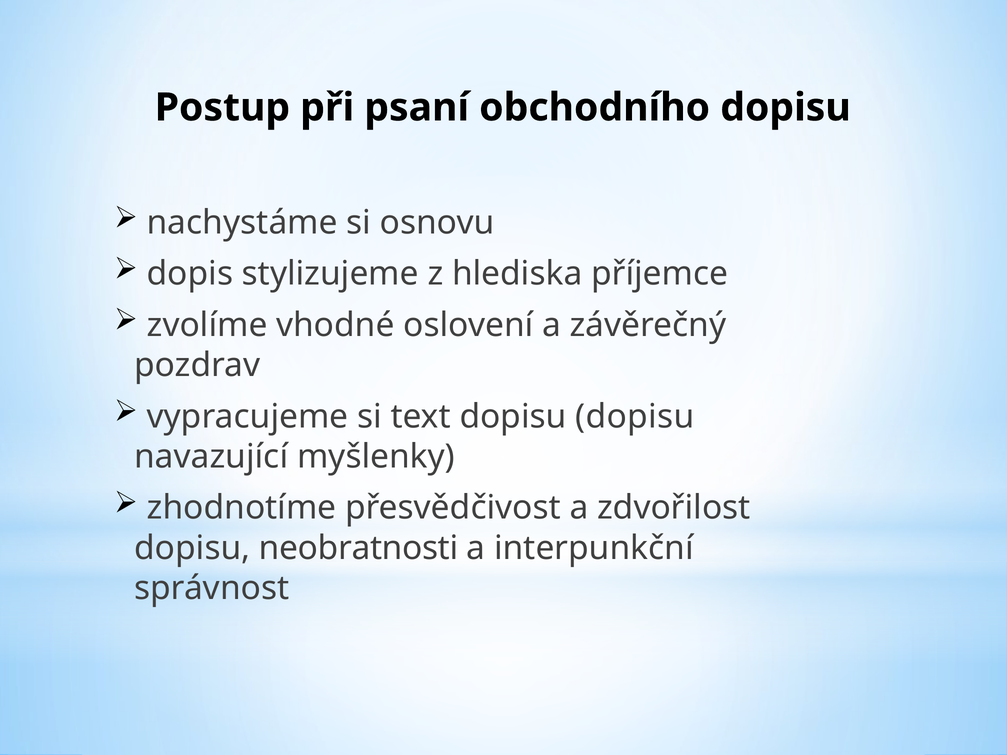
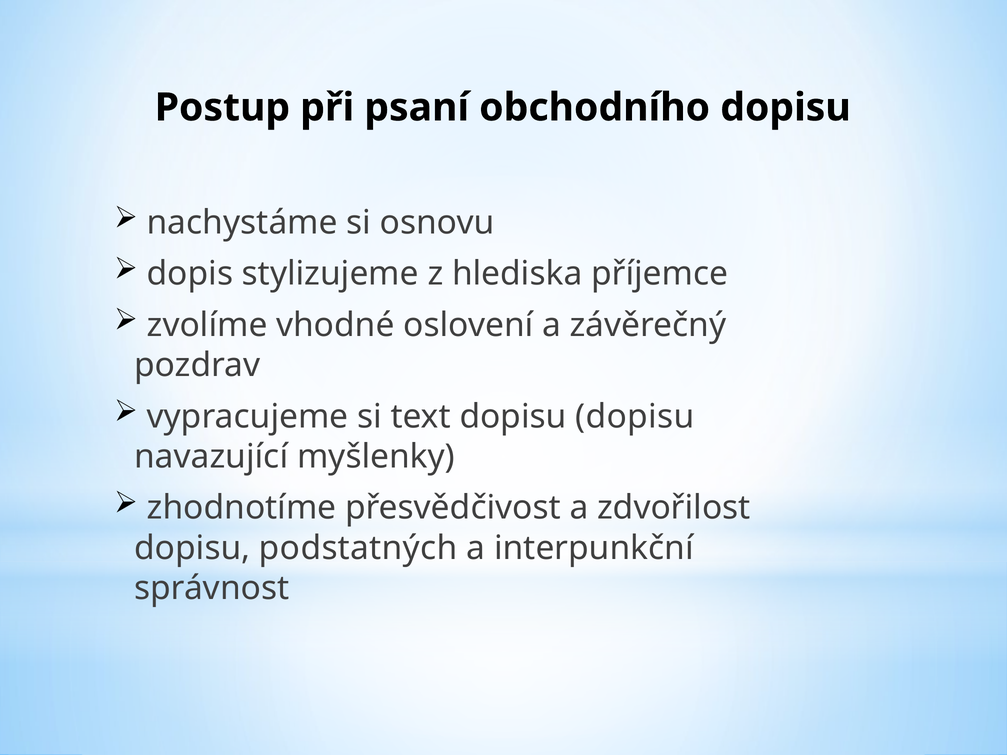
neobratnosti: neobratnosti -> podstatných (358, 548)
